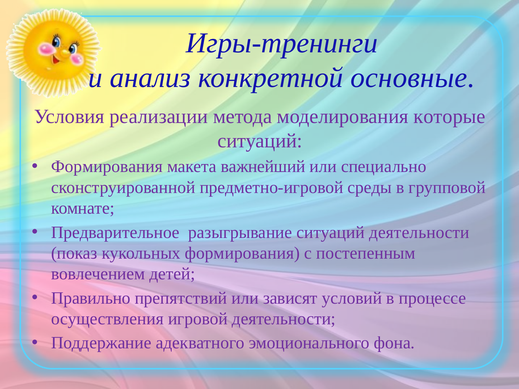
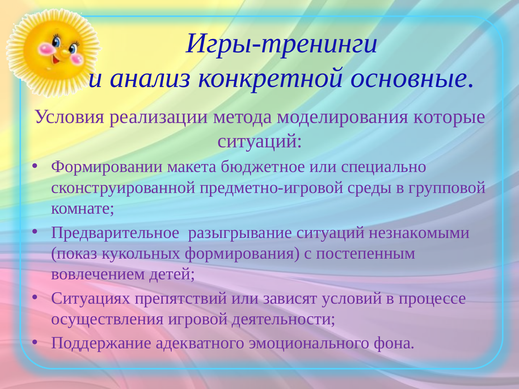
Формирования: Формирования -> Формировании (107, 167)
важнейший: важнейший -> бюджетное (263, 167)
ситуаций деятельности: деятельности -> незнакомыми (419, 232)
Правильно: Правильно -> Ситуациях (91, 298)
